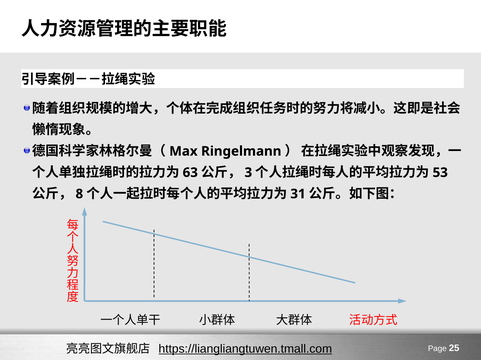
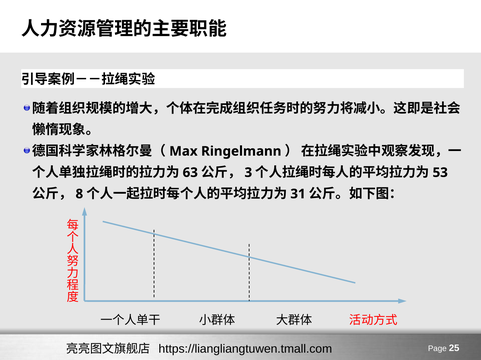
https://liangliangtuwen.tmall.com underline: present -> none (245, 350)
